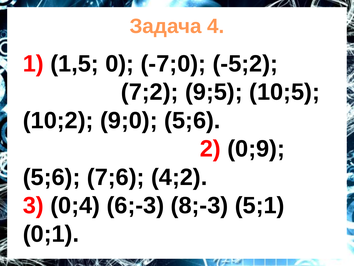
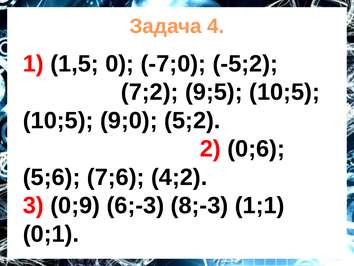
10;2: 10;2 -> 10;5 (58, 120)
9;0 5;6: 5;6 -> 5;2 (192, 120)
0;9: 0;9 -> 0;6 (256, 149)
0;4: 0;4 -> 0;9 (75, 205)
5;1: 5;1 -> 1;1 (260, 205)
